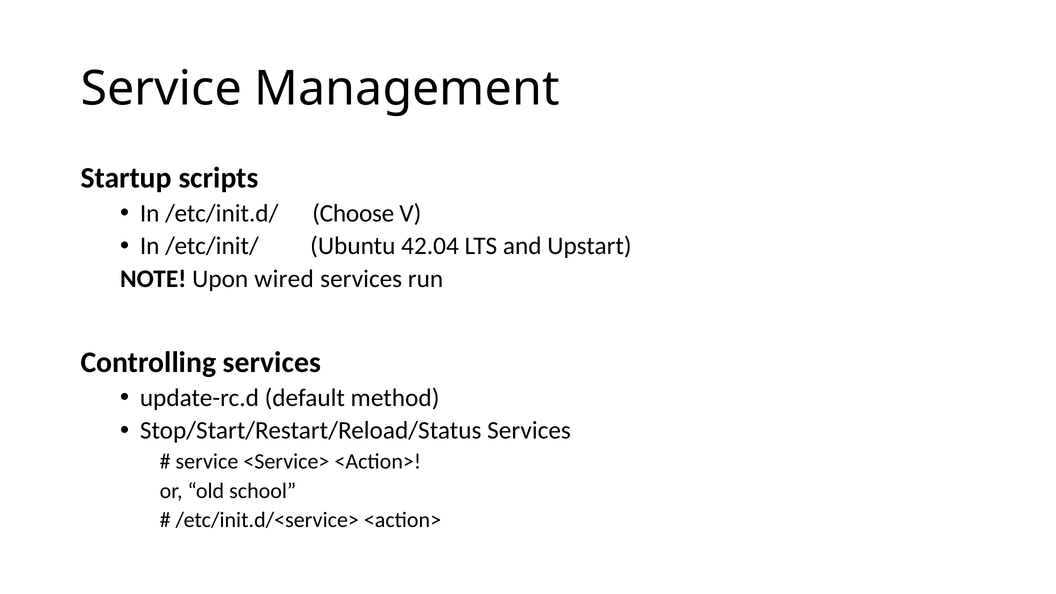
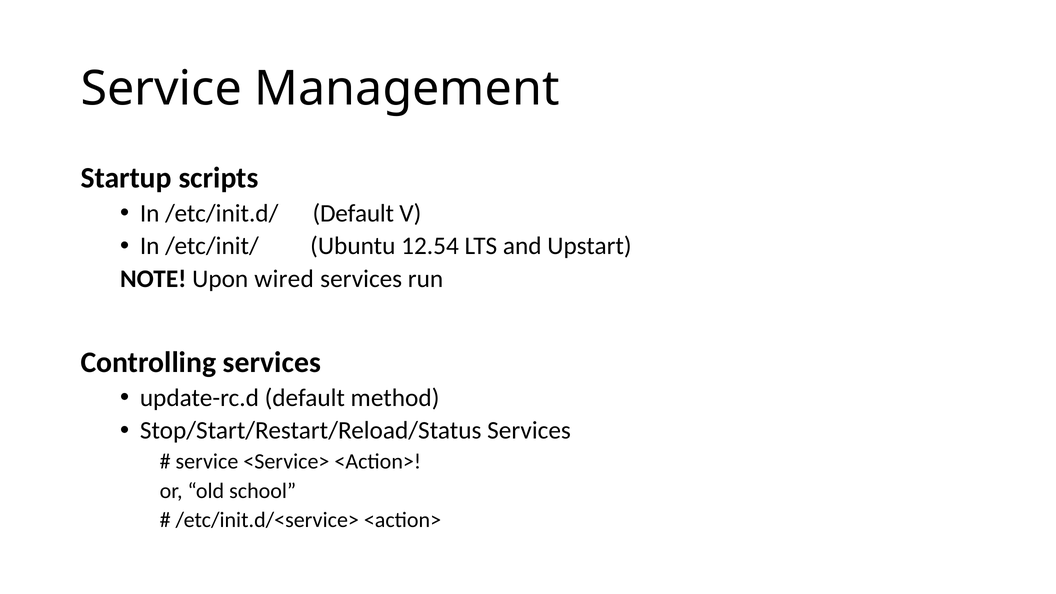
/etc/init.d/ Choose: Choose -> Default (353, 213)
42.04: 42.04 -> 12.54 (430, 246)
